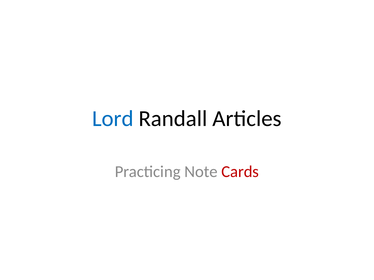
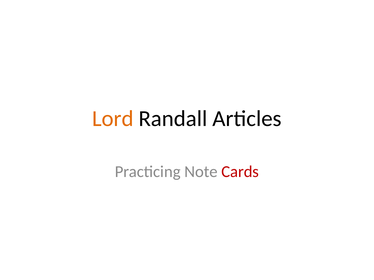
Lord colour: blue -> orange (113, 119)
